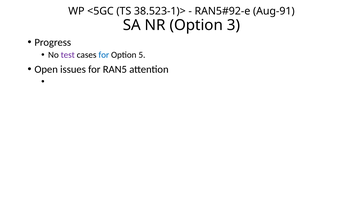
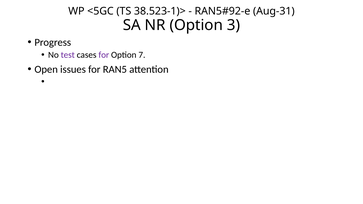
Aug-91: Aug-91 -> Aug-31 (274, 11)
for colour: blue -> purple (104, 55)
5: 5 -> 7 (142, 55)
